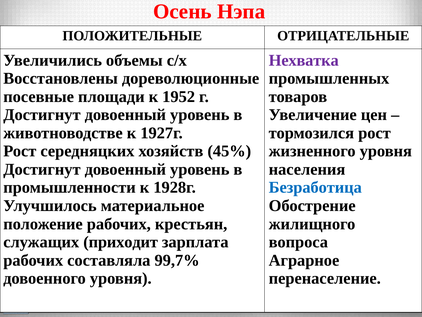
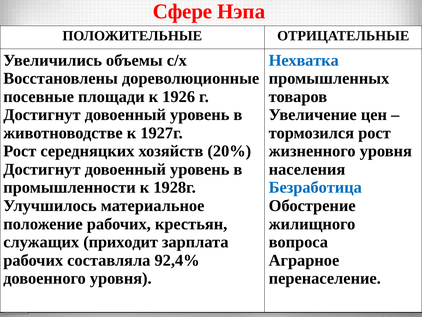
Осень: Осень -> Сфере (183, 11)
Нехватка colour: purple -> blue (304, 60)
1952: 1952 -> 1926 (179, 96)
45%: 45% -> 20% (229, 151)
99,7%: 99,7% -> 92,4% (177, 260)
